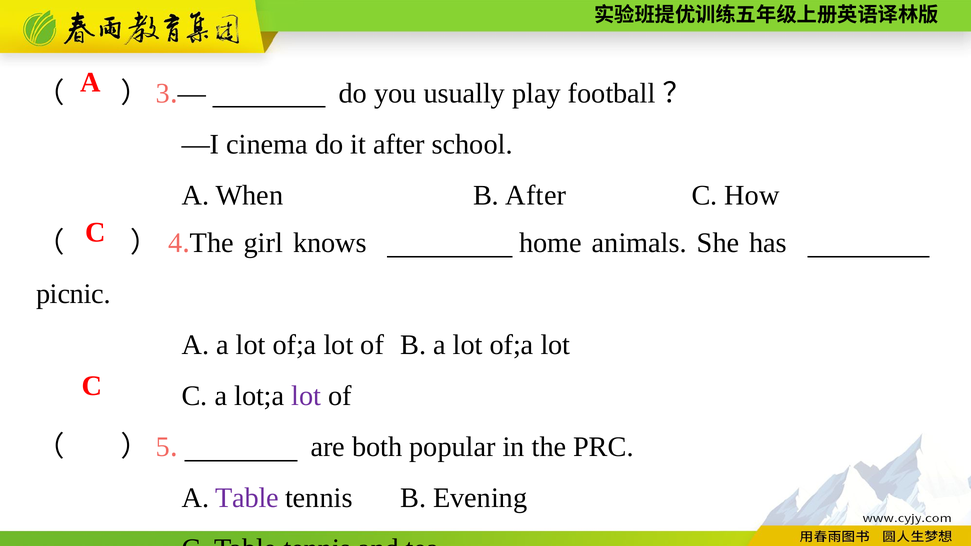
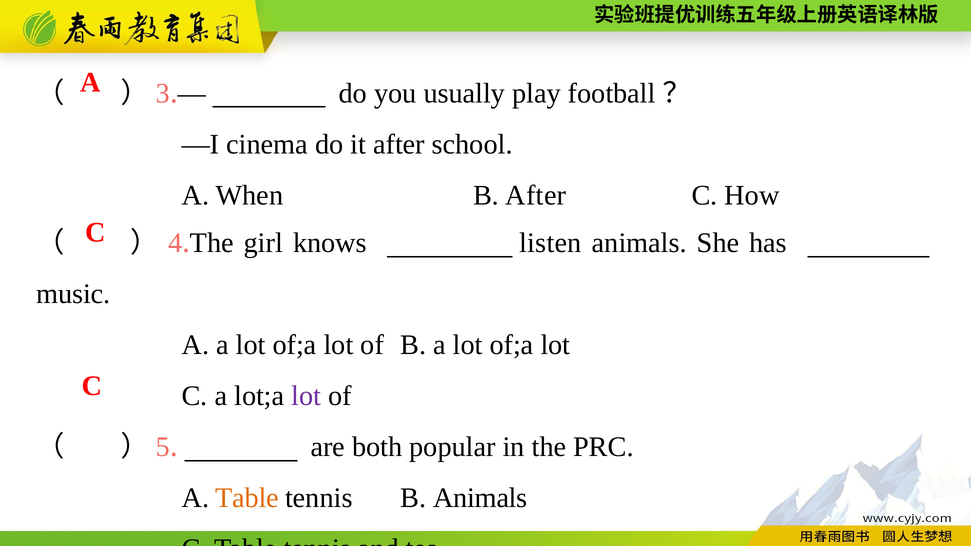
home: home -> listen (550, 243)
picnic: picnic -> music (73, 294)
Table colour: purple -> orange (247, 498)
B Evening: Evening -> Animals (480, 498)
